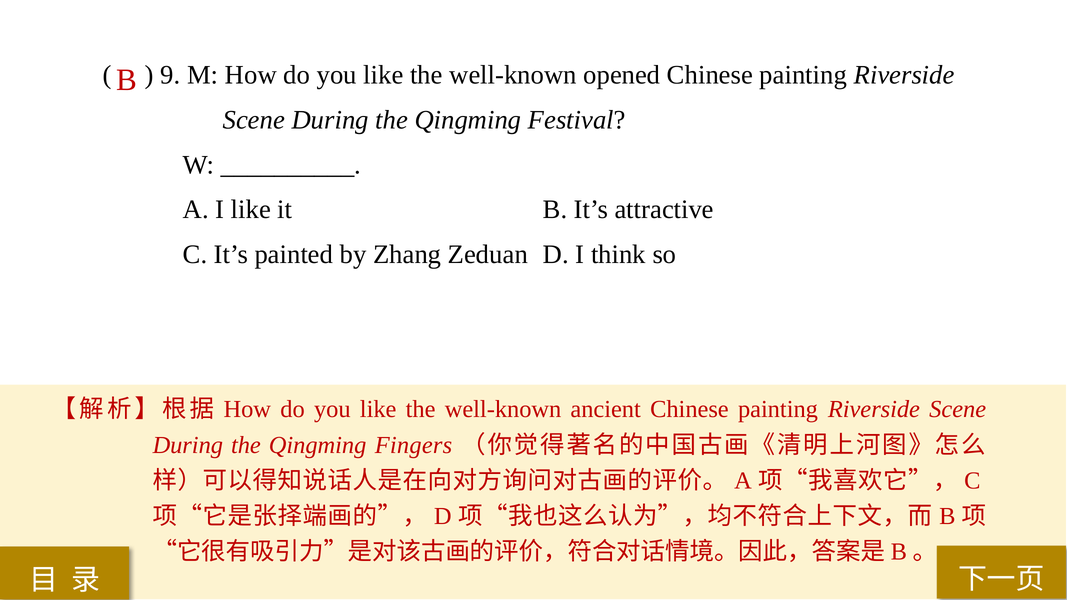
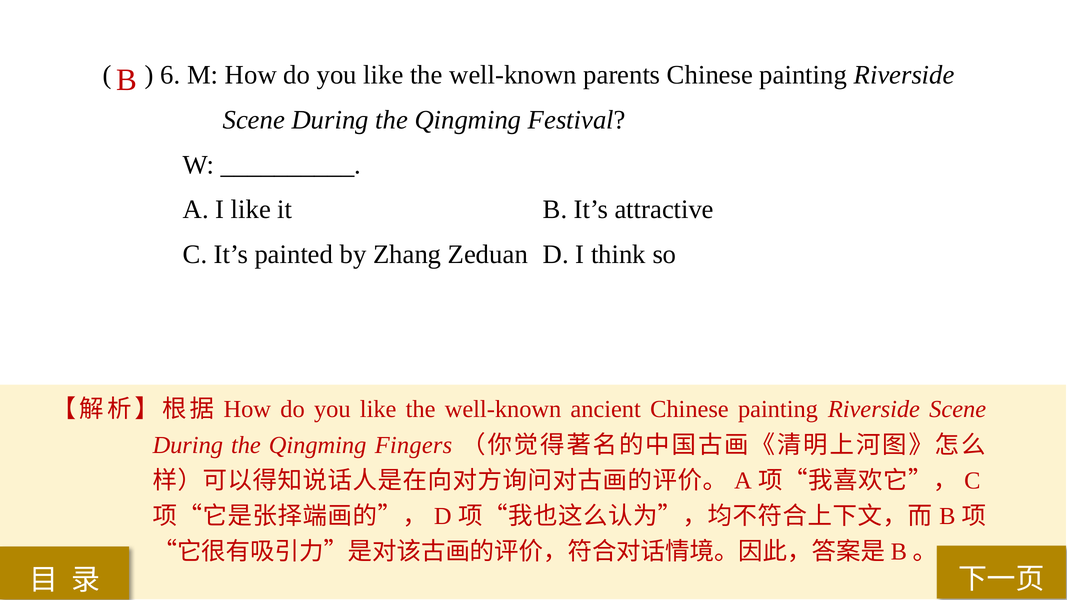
9: 9 -> 6 (171, 75)
opened: opened -> parents (622, 75)
